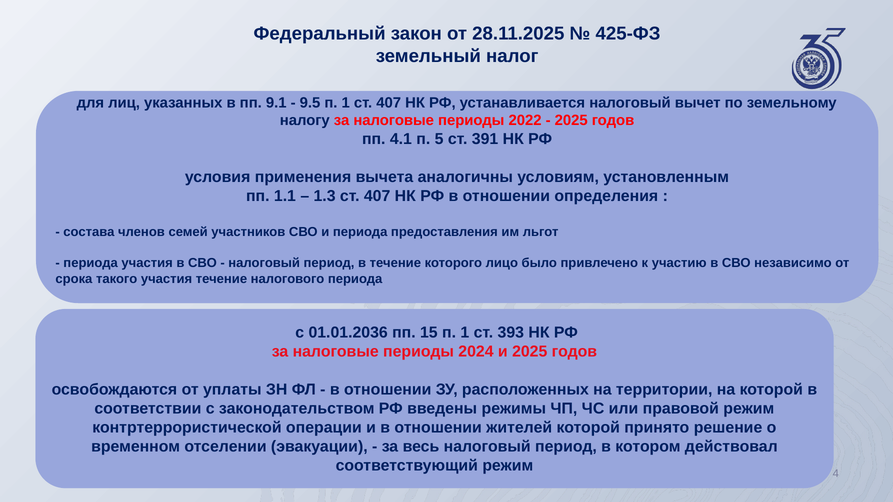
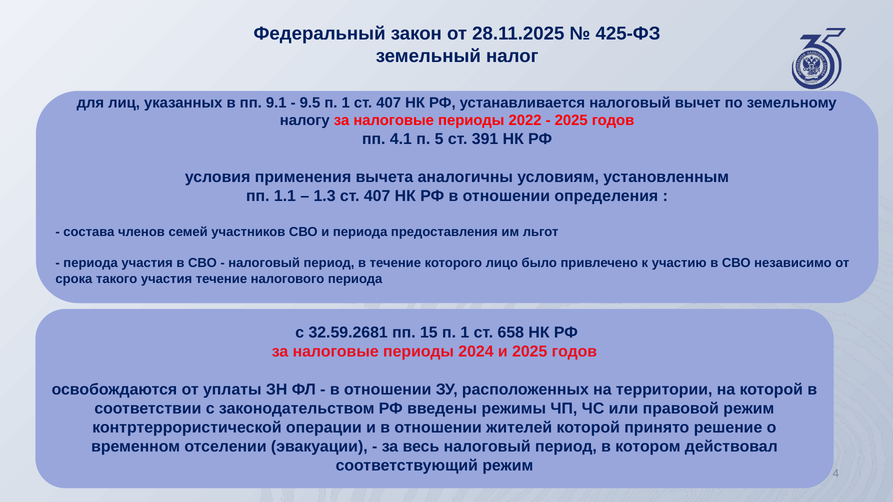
01.01.2036: 01.01.2036 -> 32.59.2681 (348, 333)
393: 393 -> 658 (511, 333)
